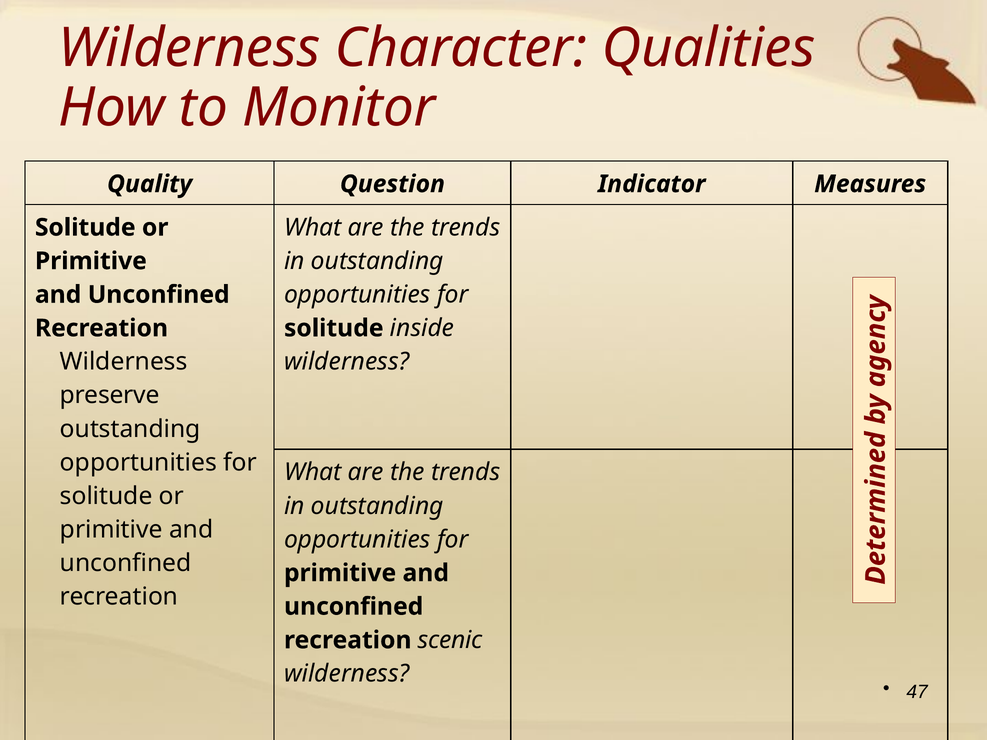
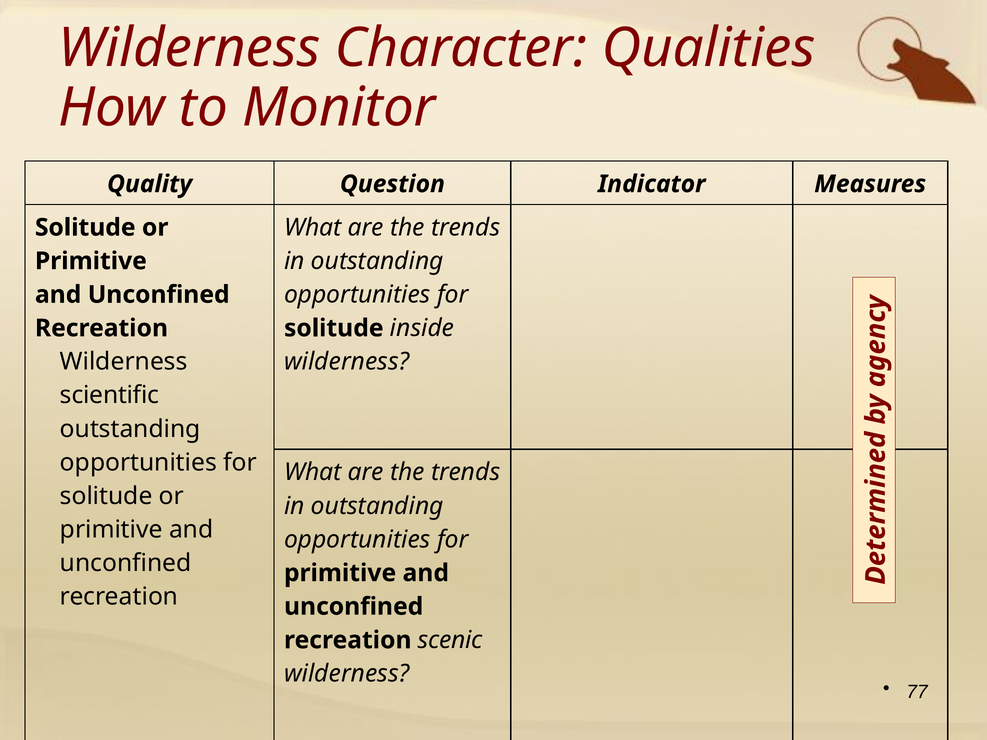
preserve: preserve -> scientific (110, 395)
47: 47 -> 77 (917, 692)
